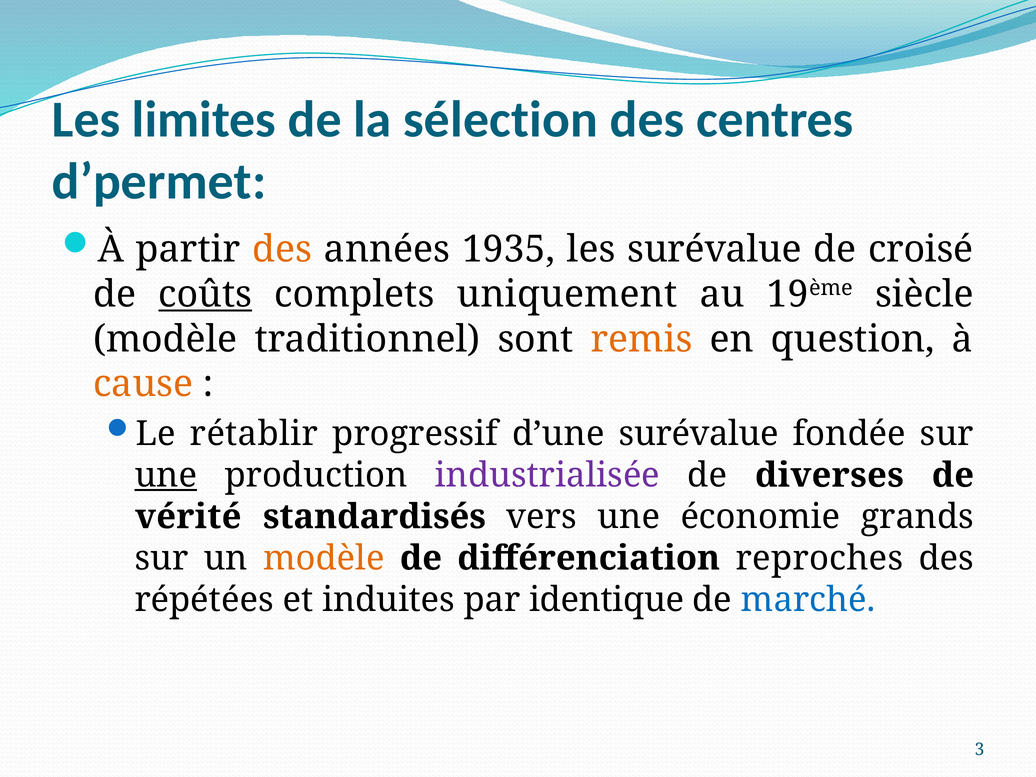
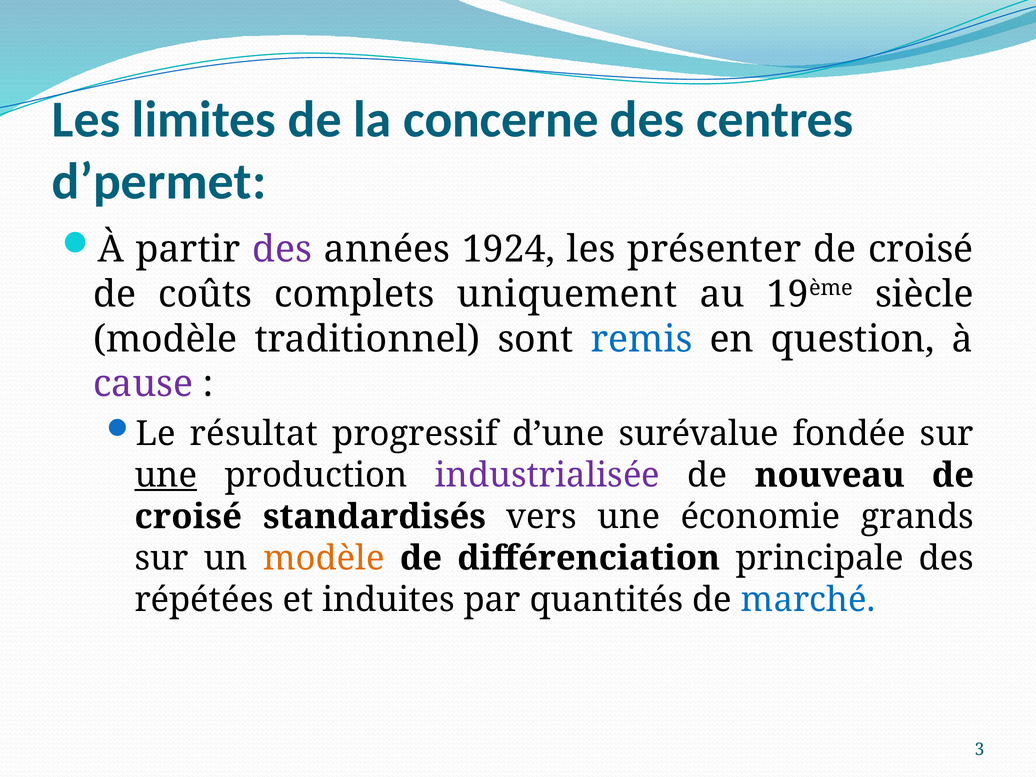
sélection: sélection -> concerne (501, 120)
des colour: orange -> purple (282, 249)
1935: 1935 -> 1924 (509, 249)
les surévalue: surévalue -> présenter (714, 249)
coûts underline: present -> none (205, 294)
remis colour: orange -> blue (642, 339)
cause colour: orange -> purple (143, 384)
rétablir: rétablir -> résultat (254, 434)
diverses: diverses -> nouveau (830, 475)
vérité: vérité -> croisé (188, 517)
reproches: reproches -> principale (820, 558)
identique: identique -> quantités (606, 600)
